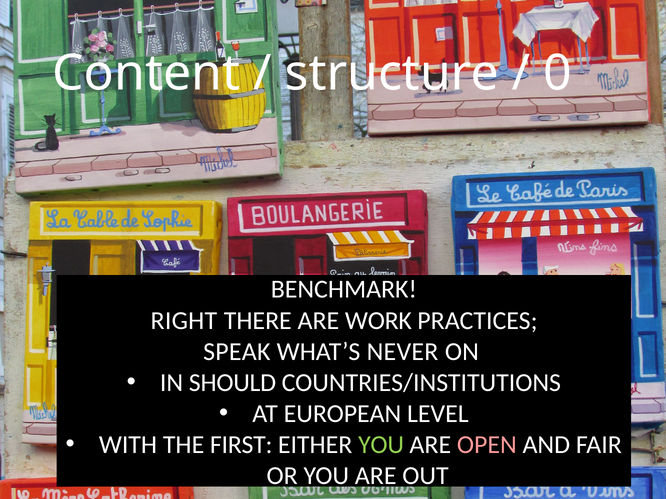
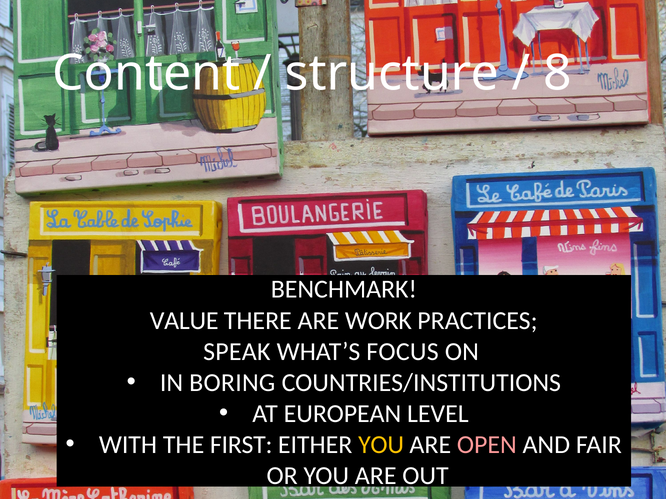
0: 0 -> 8 (557, 73)
RIGHT: RIGHT -> VALUE (184, 321)
NEVER: NEVER -> FOCUS (403, 352)
SHOULD: SHOULD -> BORING (232, 383)
YOU colour: light green -> yellow (381, 445)
